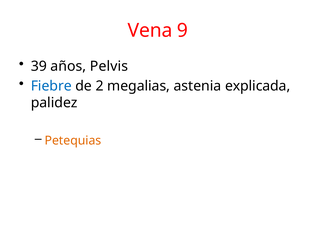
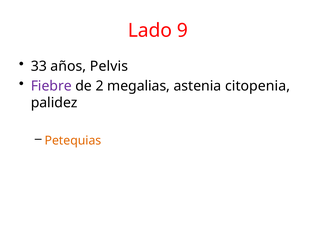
Vena: Vena -> Lado (150, 31)
39: 39 -> 33 (39, 66)
Fiebre colour: blue -> purple (51, 86)
explicada: explicada -> citopenia (258, 86)
